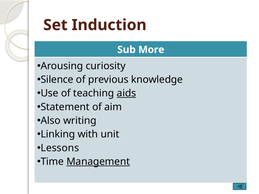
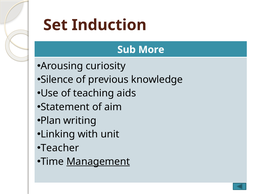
aids underline: present -> none (126, 93)
Also: Also -> Plan (51, 121)
Lessons: Lessons -> Teacher (60, 148)
